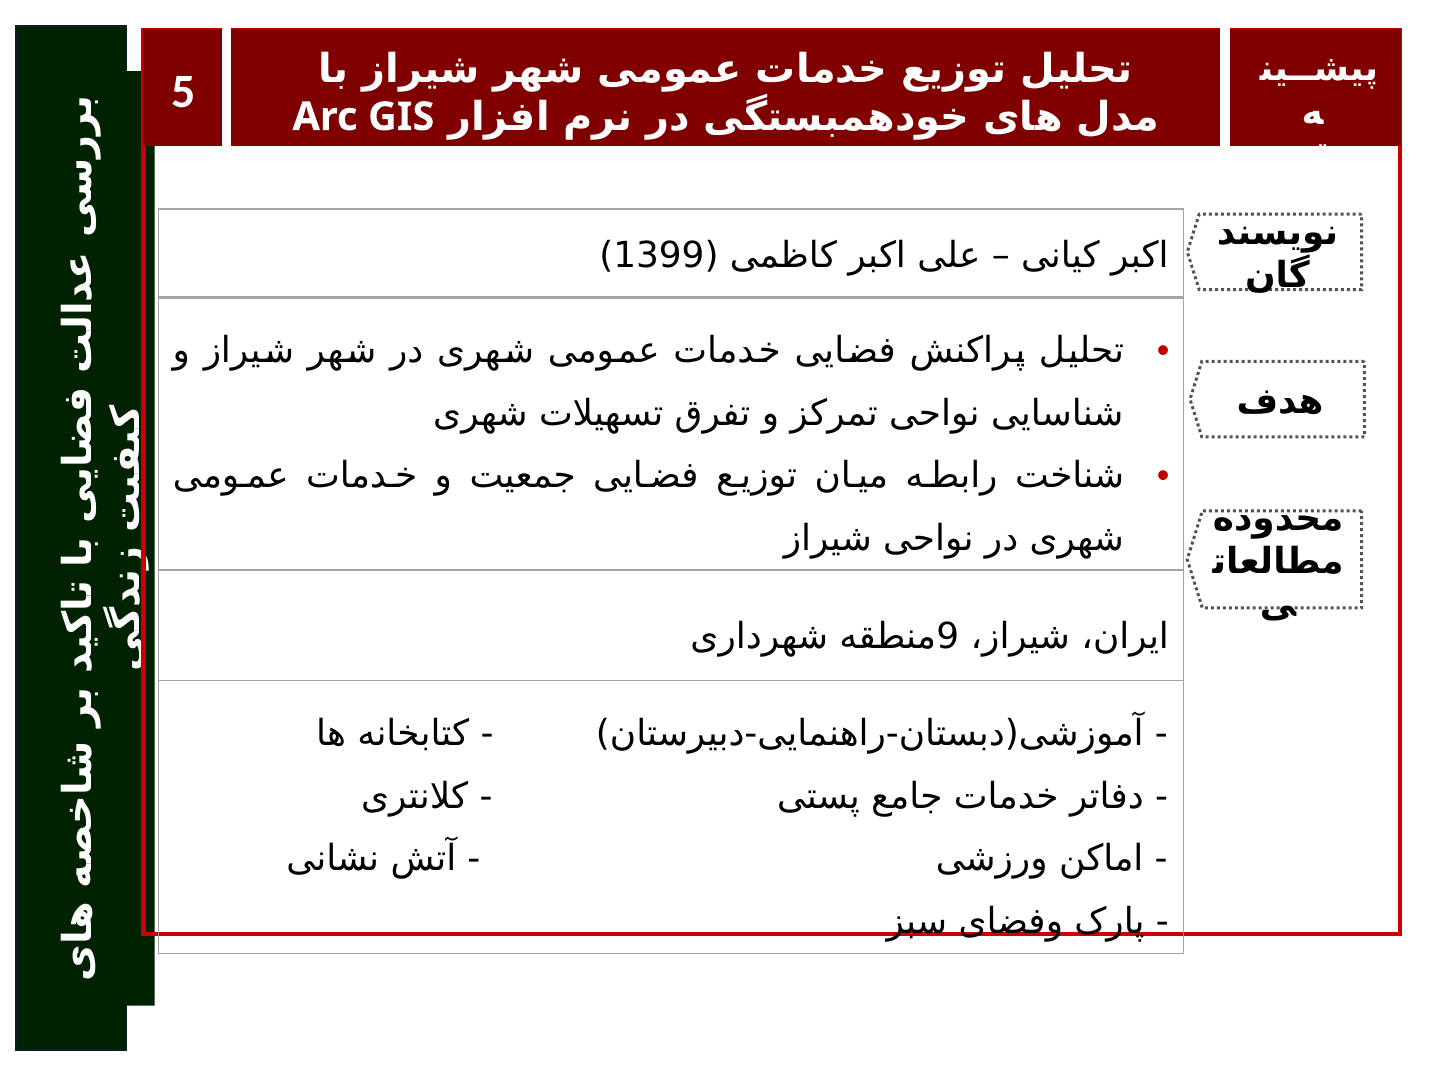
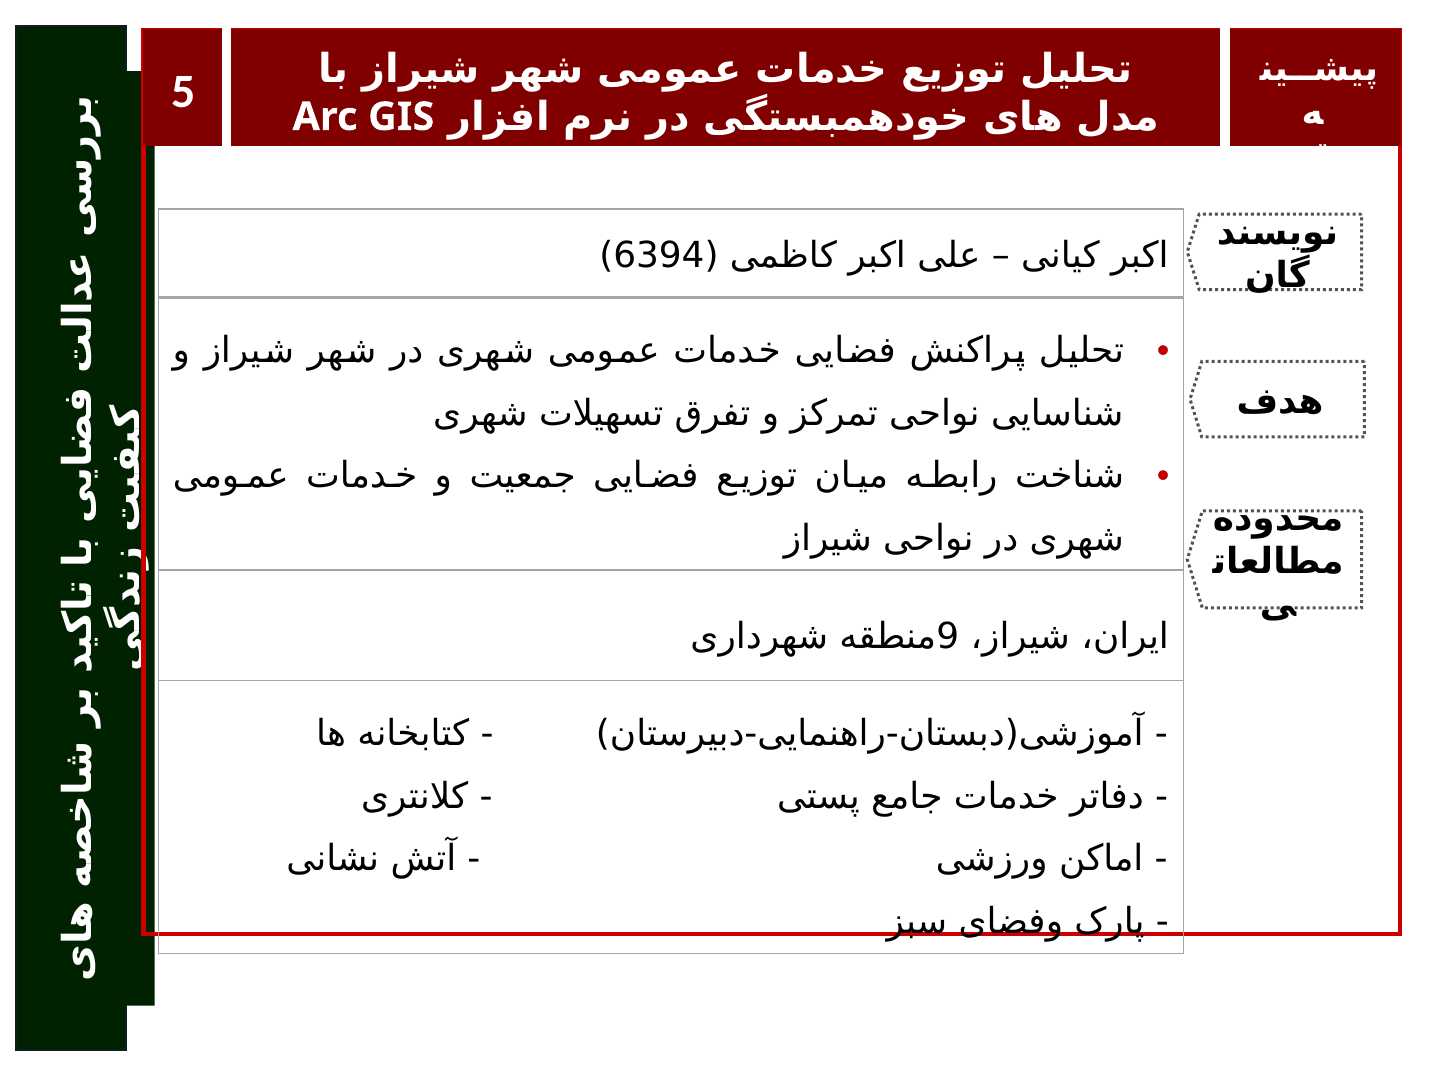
1399: 1399 -> 6394 (659, 255)
